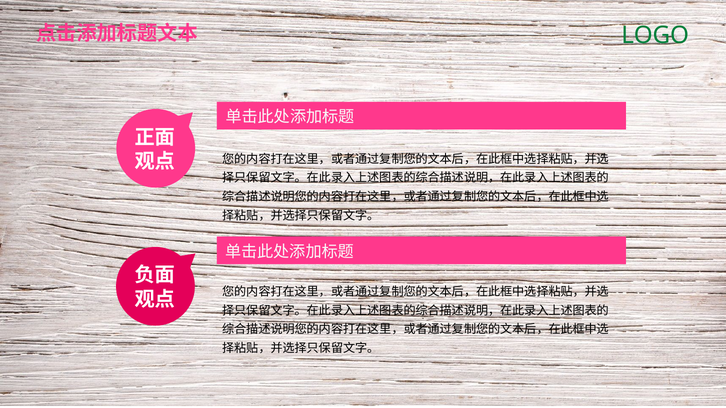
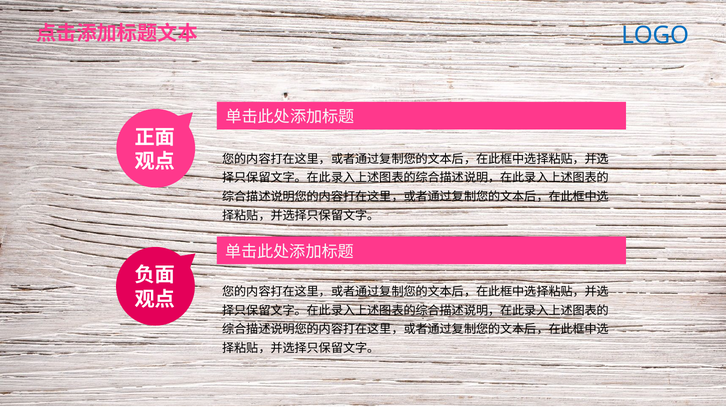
LOGO colour: green -> blue (655, 35)
